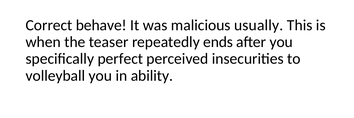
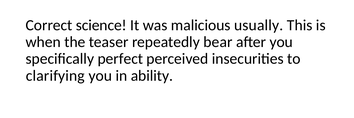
behave: behave -> science (101, 25)
ends: ends -> bear (218, 42)
volleyball: volleyball -> clarifying (55, 76)
